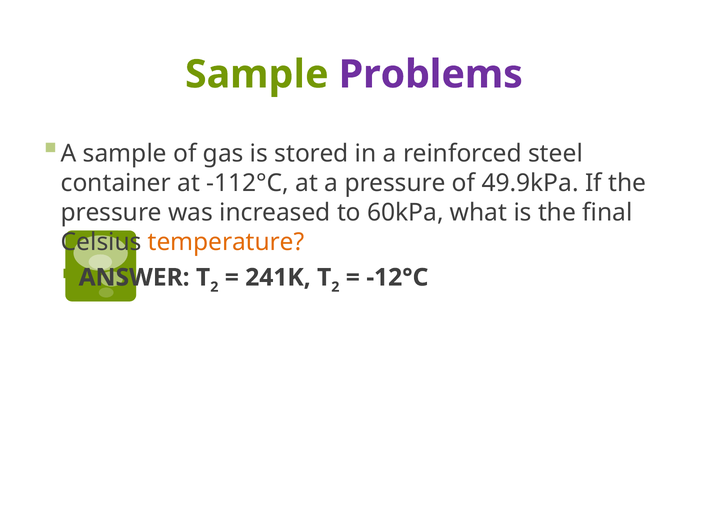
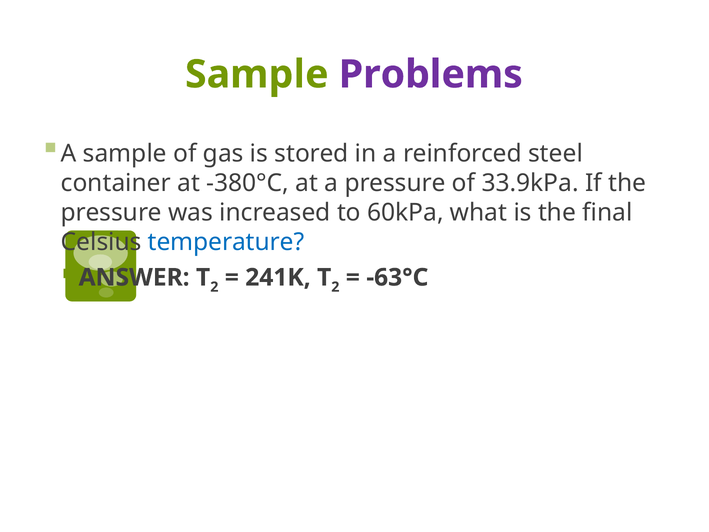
-112°C: -112°C -> -380°C (248, 183)
49.9kPa: 49.9kPa -> 33.9kPa (530, 183)
temperature colour: orange -> blue (226, 242)
-12°C: -12°C -> -63°C (397, 277)
